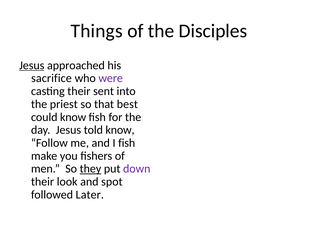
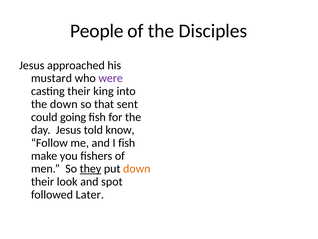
Things: Things -> People (97, 31)
Jesus underline: present -> none (32, 65)
sacrifice: sacrifice -> mustard (51, 78)
sent: sent -> king (103, 91)
the priest: priest -> down (64, 104)
best: best -> sent (127, 104)
could know: know -> going (73, 117)
down colour: purple -> orange (137, 168)
